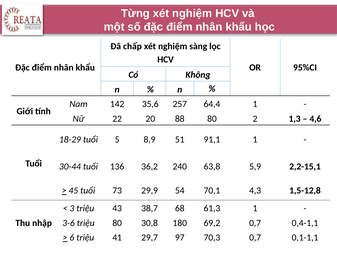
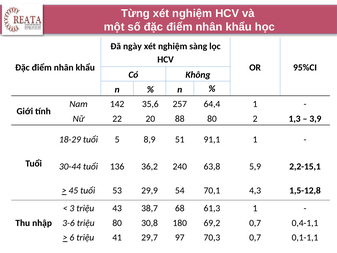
chấp: chấp -> ngày (132, 46)
4,6: 4,6 -> 3,9 (315, 119)
73: 73 -> 53 (117, 190)
